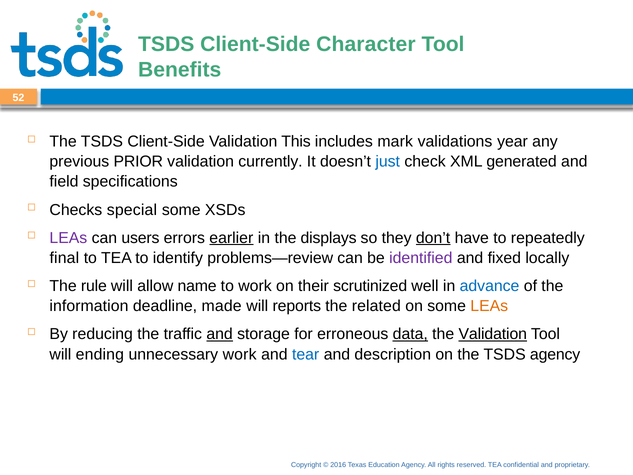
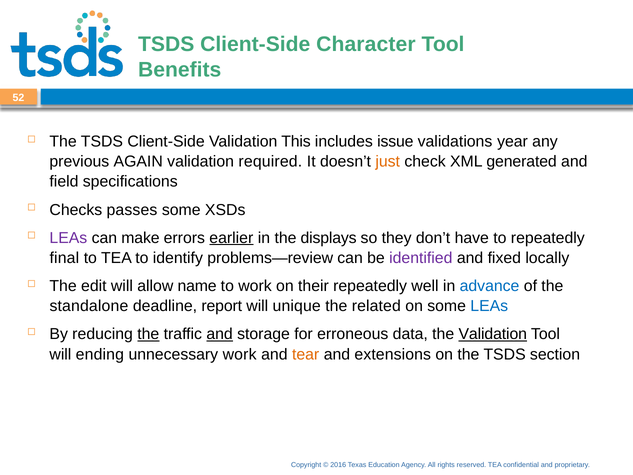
mark: mark -> issue (395, 141)
PRIOR: PRIOR -> AGAIN (138, 162)
currently: currently -> required (270, 162)
just colour: blue -> orange (388, 162)
special: special -> passes (132, 210)
users: users -> make (140, 238)
don’t underline: present -> none (433, 238)
The rule: rule -> edit (94, 286)
their scrutinized: scrutinized -> repeatedly (370, 286)
information: information -> standalone (89, 306)
made: made -> report (222, 306)
reports: reports -> unique (297, 306)
LEAs colour: orange -> blue (489, 306)
the underline: none -> present (148, 334)
data underline: present -> none (410, 334)
tear colour: blue -> orange (306, 354)
description: description -> extensions (393, 354)
TSDS agency: agency -> section (555, 354)
